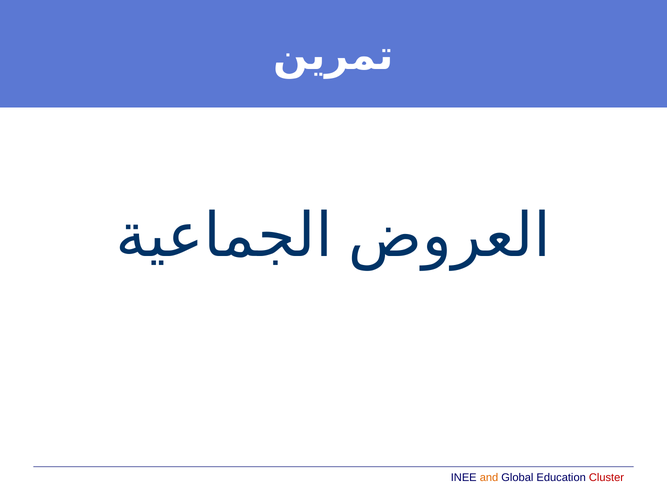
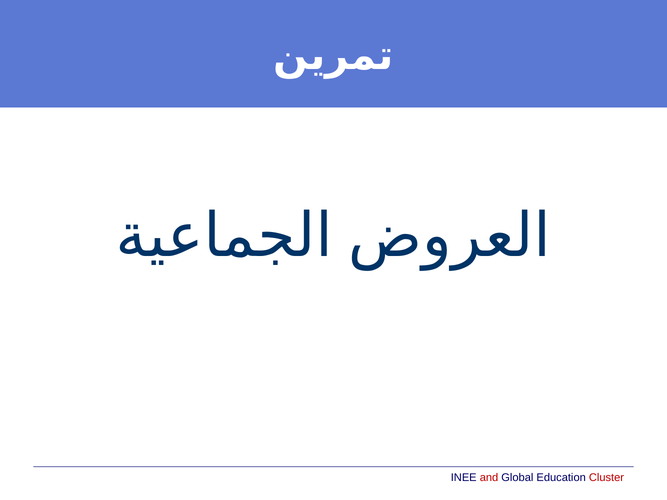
and colour: orange -> red (489, 478)
